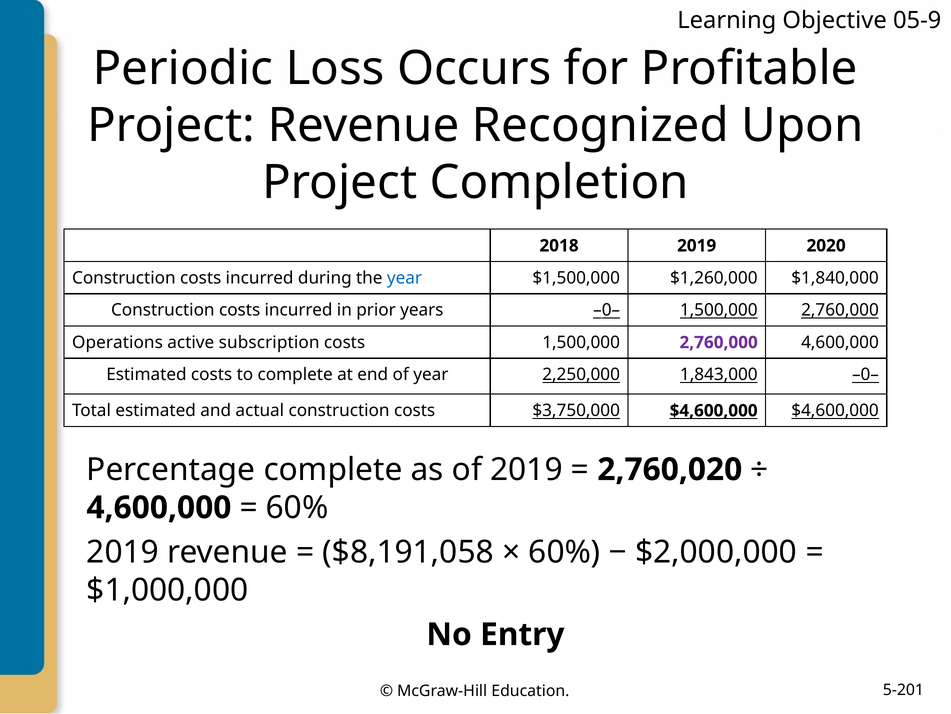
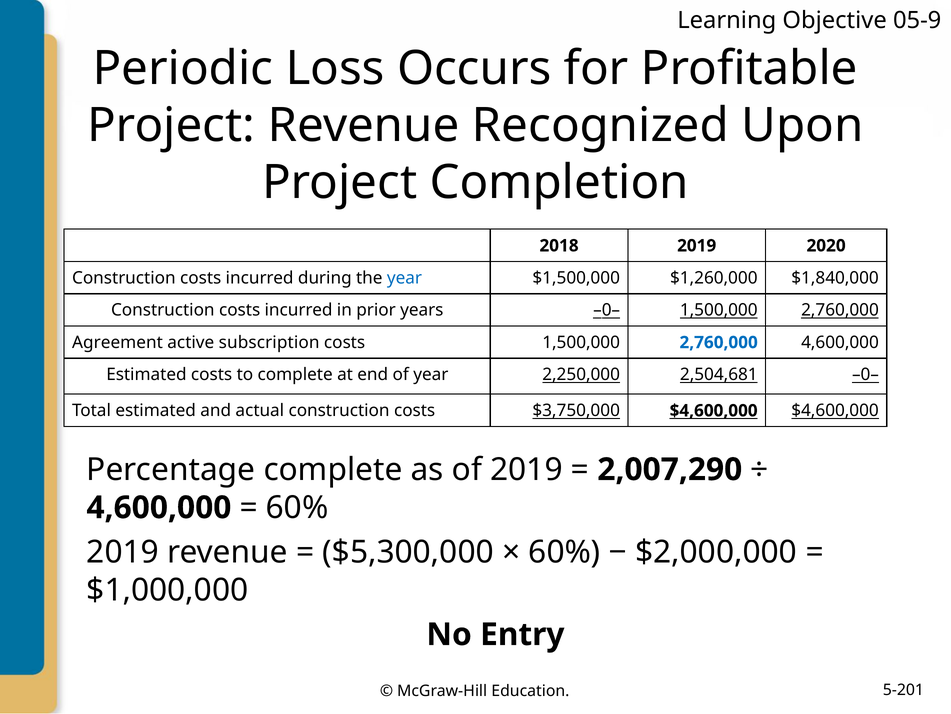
Operations: Operations -> Agreement (118, 342)
2,760,000 colour: purple -> blue (719, 342)
1,843,000: 1,843,000 -> 2,504,681 (719, 374)
2,760,020: 2,760,020 -> 2,007,290 (670, 469)
$8,191,058: $8,191,058 -> $5,300,000 (408, 552)
